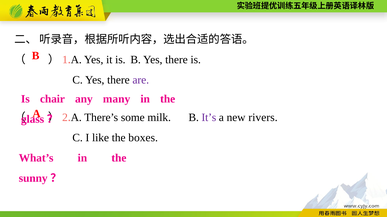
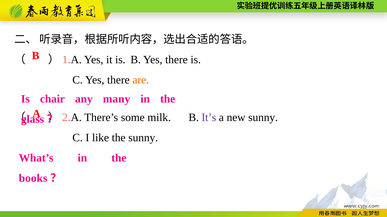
are colour: purple -> orange (141, 80)
new rivers: rivers -> sunny (263, 118)
the boxes: boxes -> sunny (143, 138)
sunny: sunny -> books (33, 179)
